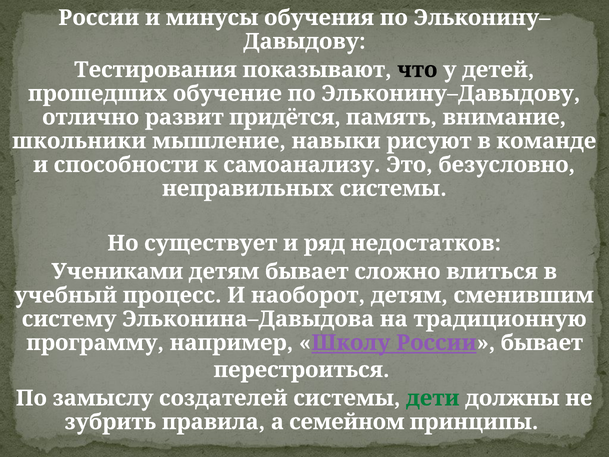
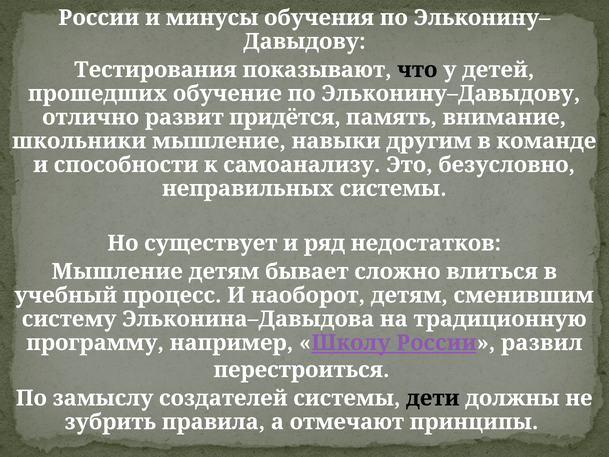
рисуют: рисуют -> другим (429, 141)
Учениками: Учениками -> Мышление (117, 271)
России бывает: бывает -> развил (542, 343)
дети colour: green -> black (433, 398)
семейном: семейном -> отмечают (347, 422)
